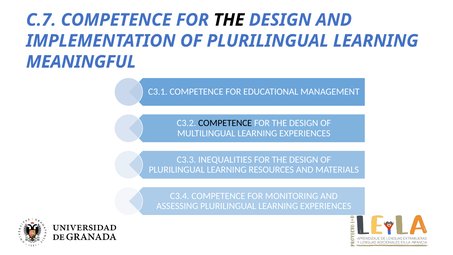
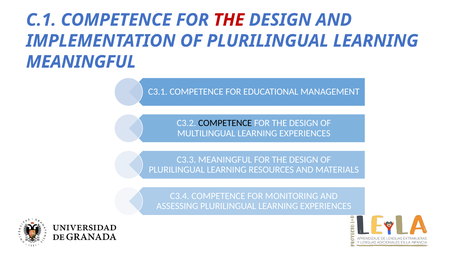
C.7: C.7 -> C.1 (41, 20)
THE colour: black -> red (229, 20)
INEQUALITIES: INEQUALITIES -> MEANINGFUL (225, 159)
